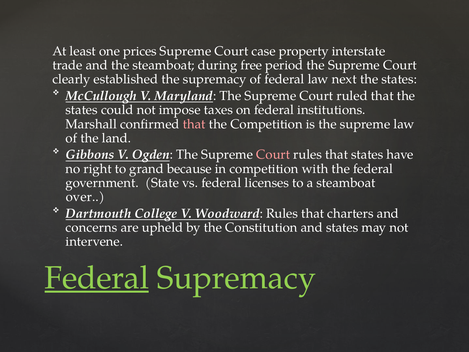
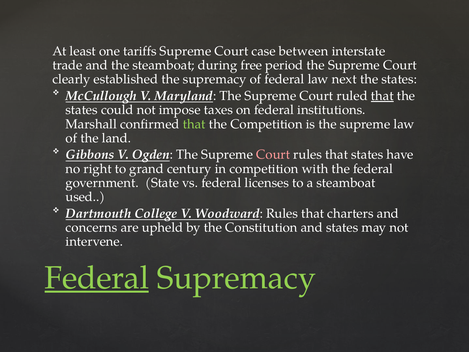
prices: prices -> tariffs (140, 51)
property: property -> between (304, 51)
that underline: none -> present (382, 96)
that colour: pink -> light green (194, 124)
because: because -> century (189, 169)
over: over -> used (85, 197)
